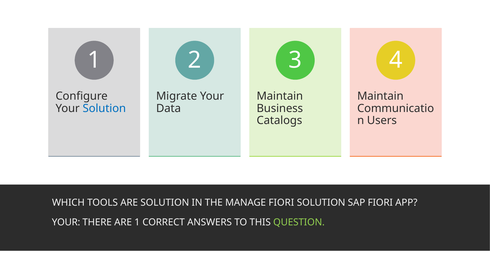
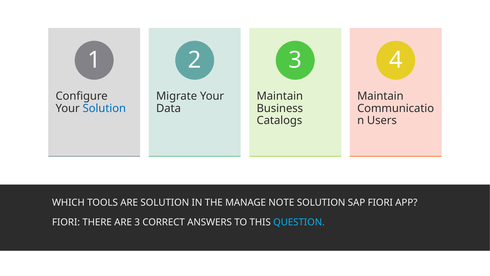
MANAGE FIORI: FIORI -> NOTE (281, 202)
YOUR: YOUR -> FIORI (66, 222)
ARE 1: 1 -> 3 (137, 222)
QUESTION colour: light green -> light blue (299, 222)
